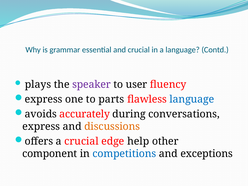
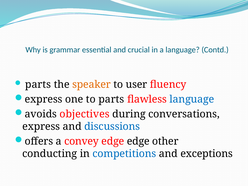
plays: plays -> parts (38, 85)
speaker colour: purple -> orange (92, 85)
accurately: accurately -> objectives (85, 114)
discussions colour: orange -> blue (112, 127)
a crucial: crucial -> convey (82, 141)
edge help: help -> edge (138, 141)
component: component -> conducting (50, 154)
